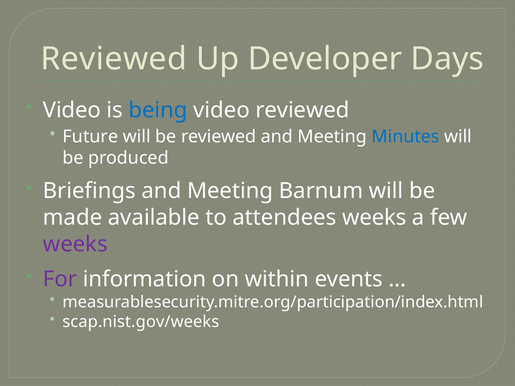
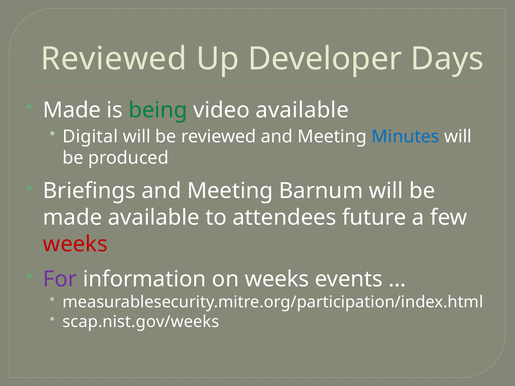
Video: Video -> Made (72, 110)
being colour: blue -> green (158, 110)
video reviewed: reviewed -> available (302, 110)
Future: Future -> Digital (90, 137)
attendees weeks: weeks -> future (374, 218)
weeks colour: purple -> red (75, 244)
on within: within -> weeks (277, 280)
